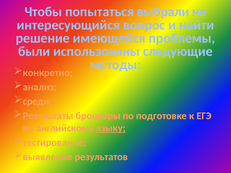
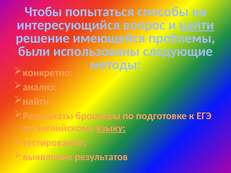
выбрали: выбрали -> способы (163, 12)
найти underline: none -> present (197, 25)
среди: среди -> найти (37, 102)
